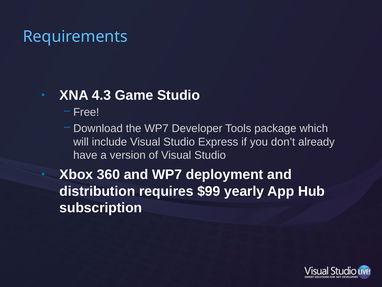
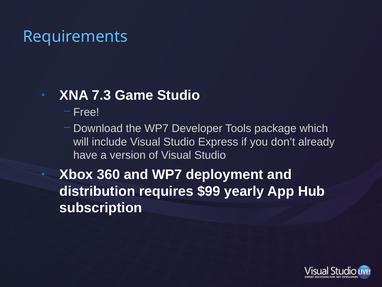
4.3: 4.3 -> 7.3 (101, 95)
